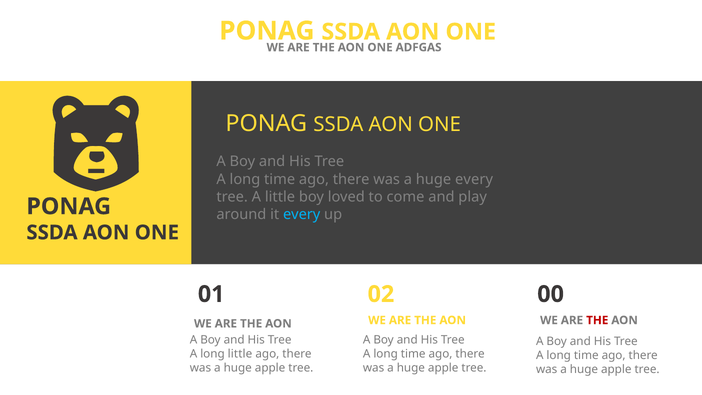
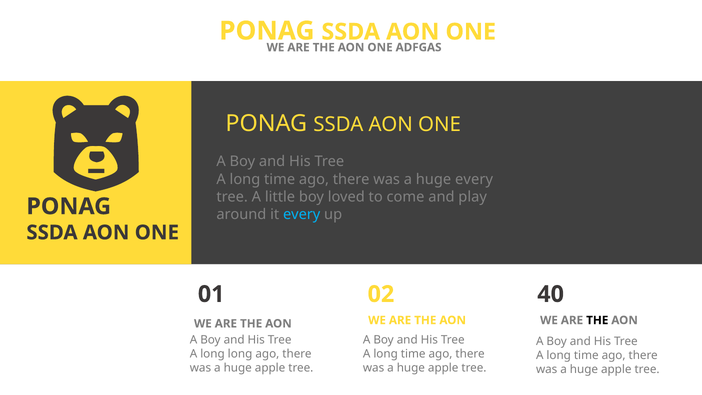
00: 00 -> 40 (551, 294)
THE colour: red -> black (597, 320)
long little: little -> long (240, 354)
